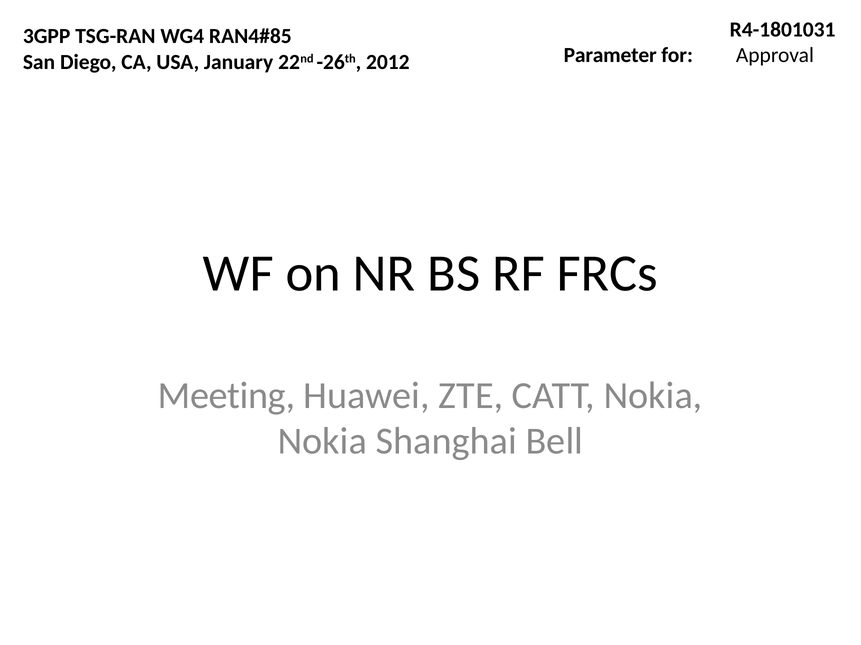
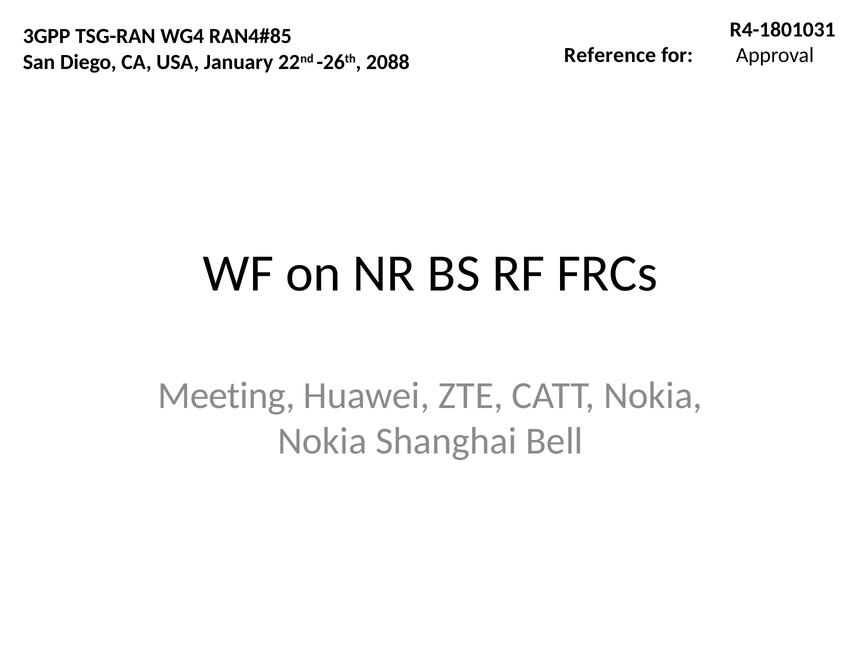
Parameter: Parameter -> Reference (610, 55)
2012: 2012 -> 2088 (388, 62)
